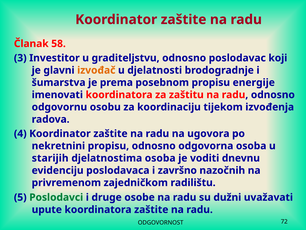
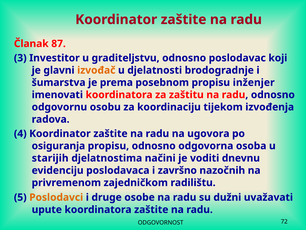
58: 58 -> 87 (59, 44)
energije: energije -> inženjer (254, 82)
nekretnini: nekretnini -> osiguranja (58, 146)
djelatnostima osoba: osoba -> načini (160, 158)
Poslodavci colour: green -> orange (56, 197)
